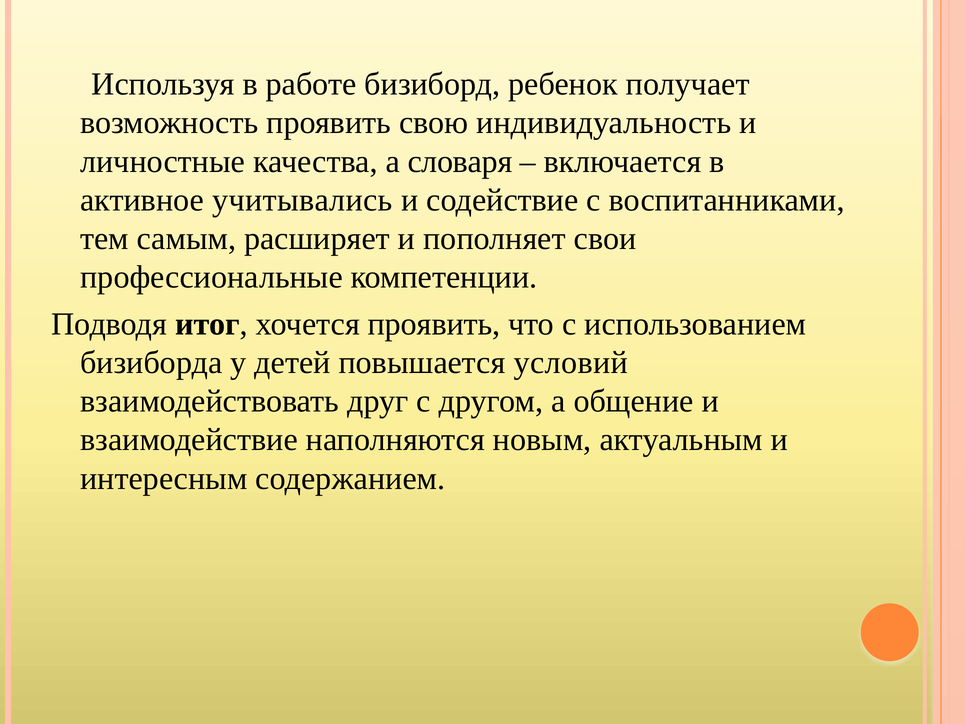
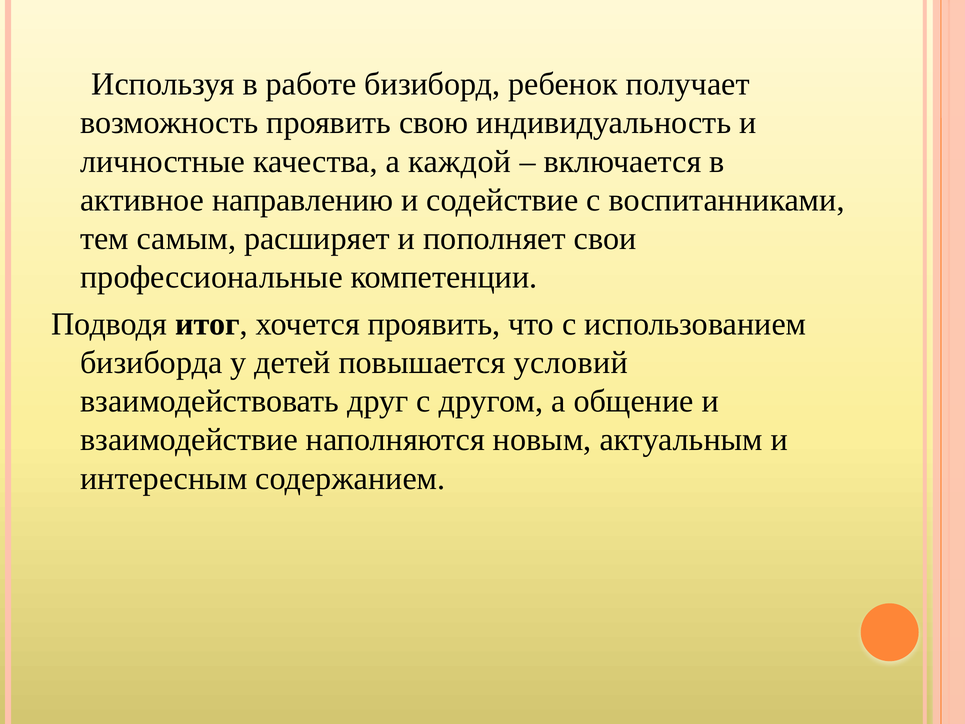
словаря: словаря -> каждой (460, 161)
учитывались: учитывались -> направлению (303, 200)
